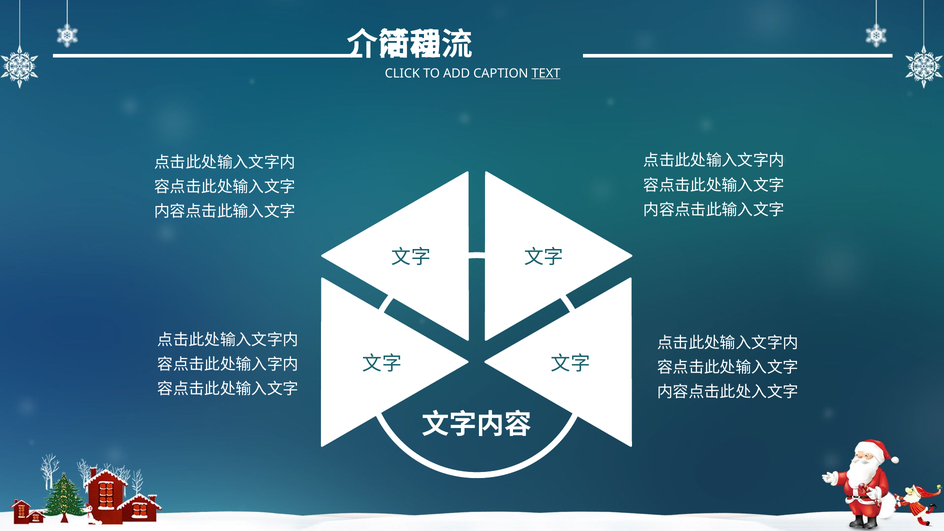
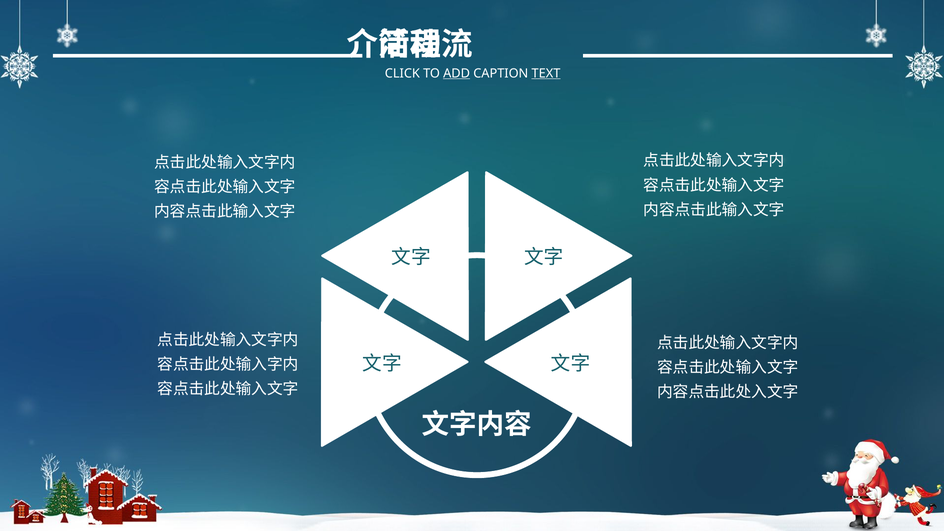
ADD underline: none -> present (457, 73)
